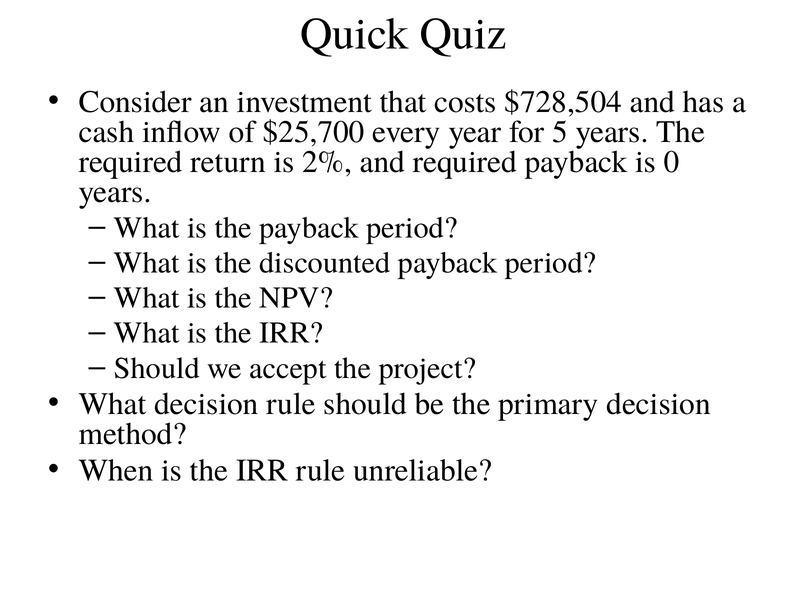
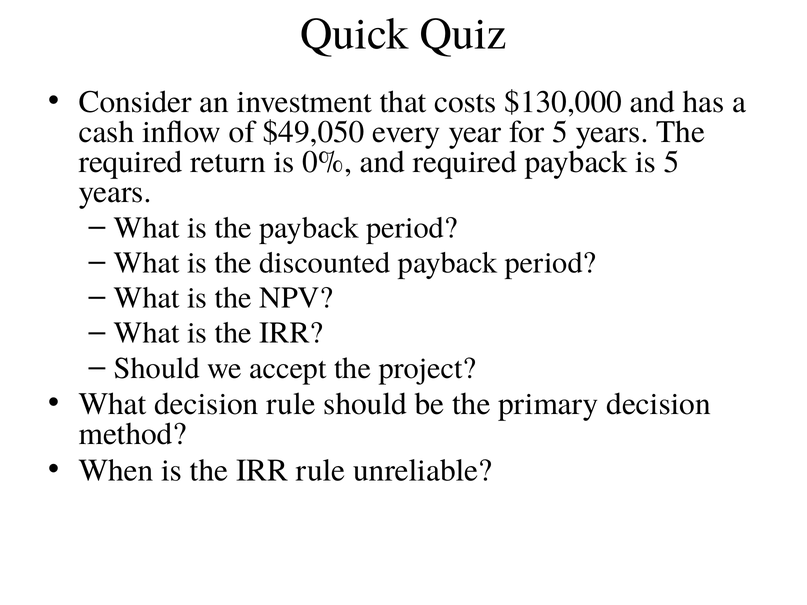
$728,504: $728,504 -> $130,000 (563, 102)
$25,700: $25,700 -> $49,050 (314, 132)
2%: 2% -> 0% (327, 162)
is 0: 0 -> 5 (672, 162)
